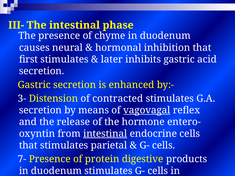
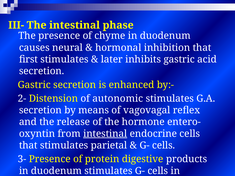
3-: 3- -> 2- (22, 99)
contracted: contracted -> autonomic (118, 99)
vagovagal underline: present -> none (147, 110)
7-: 7- -> 3- (22, 159)
